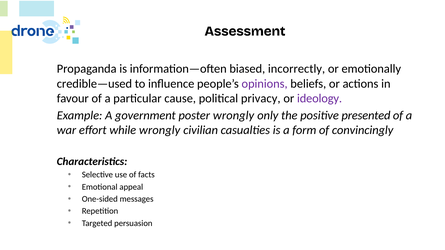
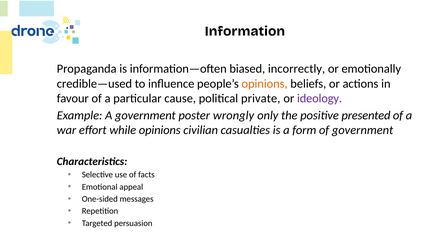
Assessment: Assessment -> Information (245, 31)
opinions colour: purple -> orange (265, 84)
privacy: privacy -> private (261, 99)
while wrongly: wrongly -> opinions (160, 130)
of convincingly: convincingly -> government (363, 130)
